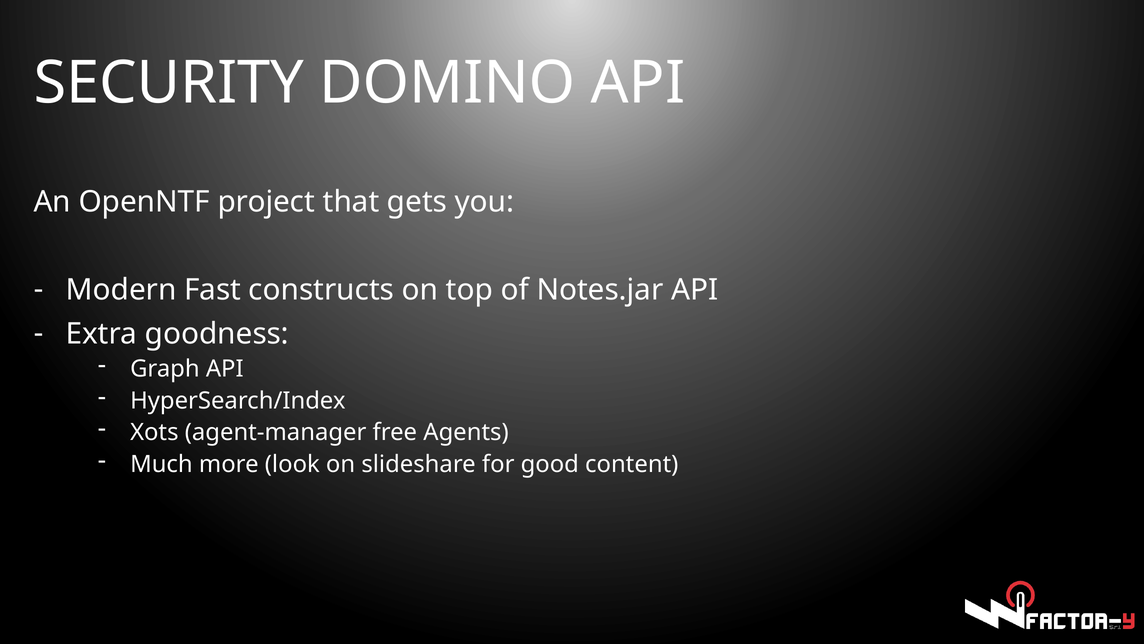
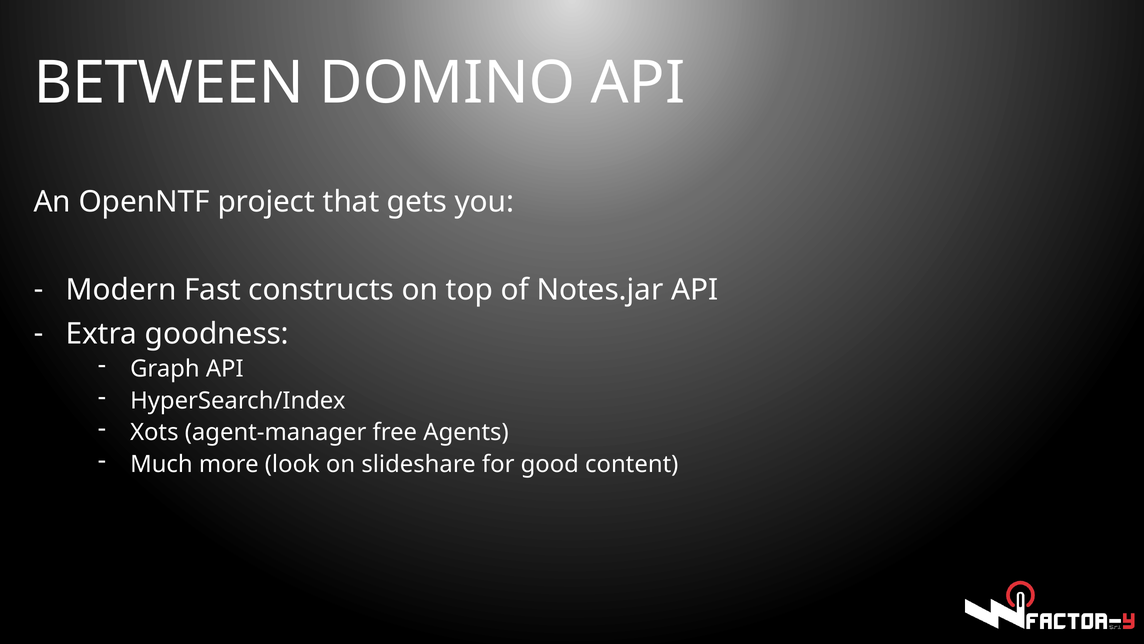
SECURITY: SECURITY -> BETWEEN (169, 83)
